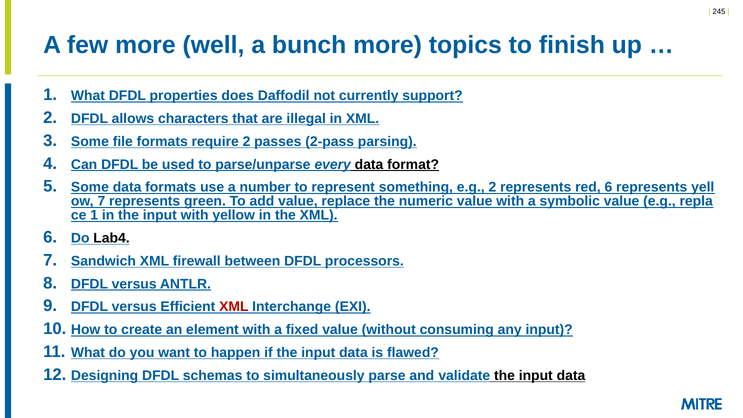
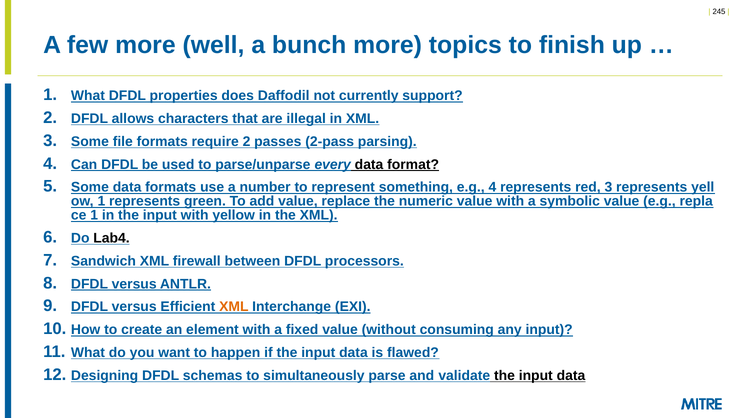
e.g 2: 2 -> 4 (492, 187)
red 6: 6 -> 3 (608, 187)
7: 7 -> 1 (101, 201)
XML colour: red -> orange (234, 307)
